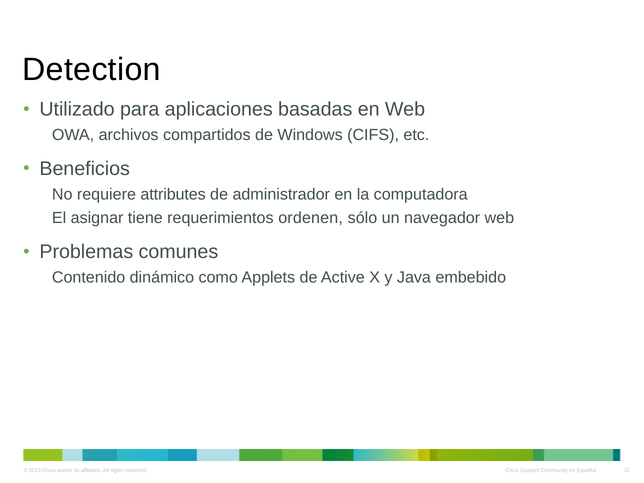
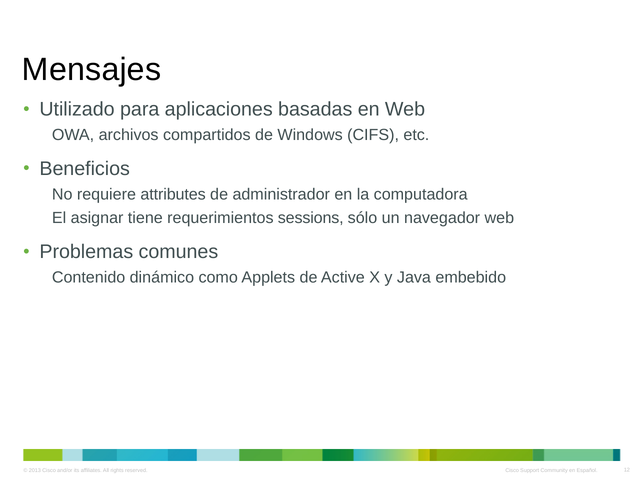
Detection: Detection -> Mensajes (92, 69)
ordenen: ordenen -> sessions (311, 218)
